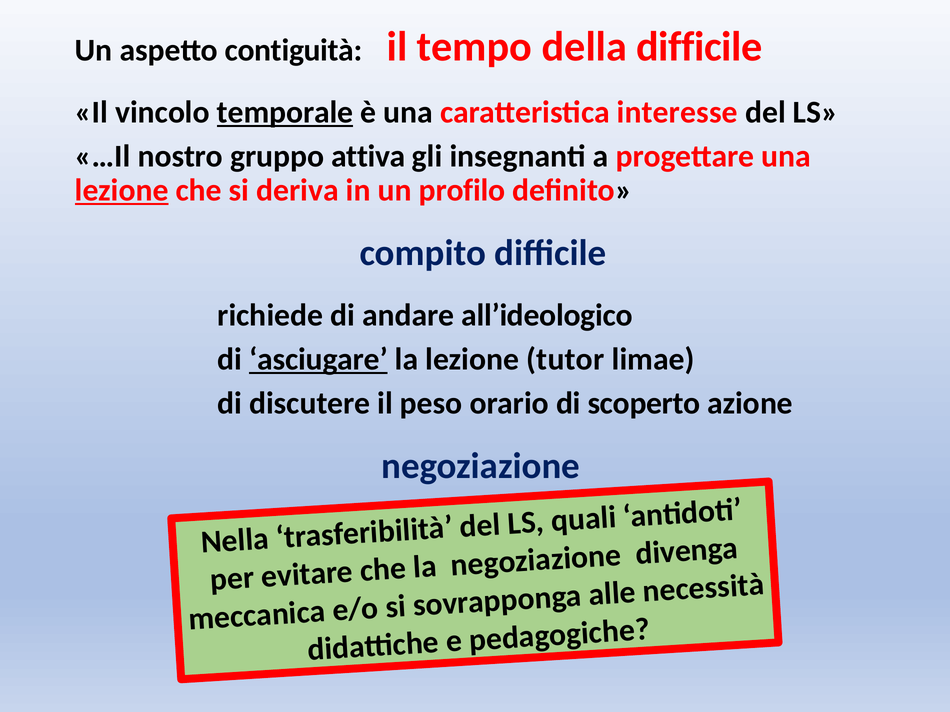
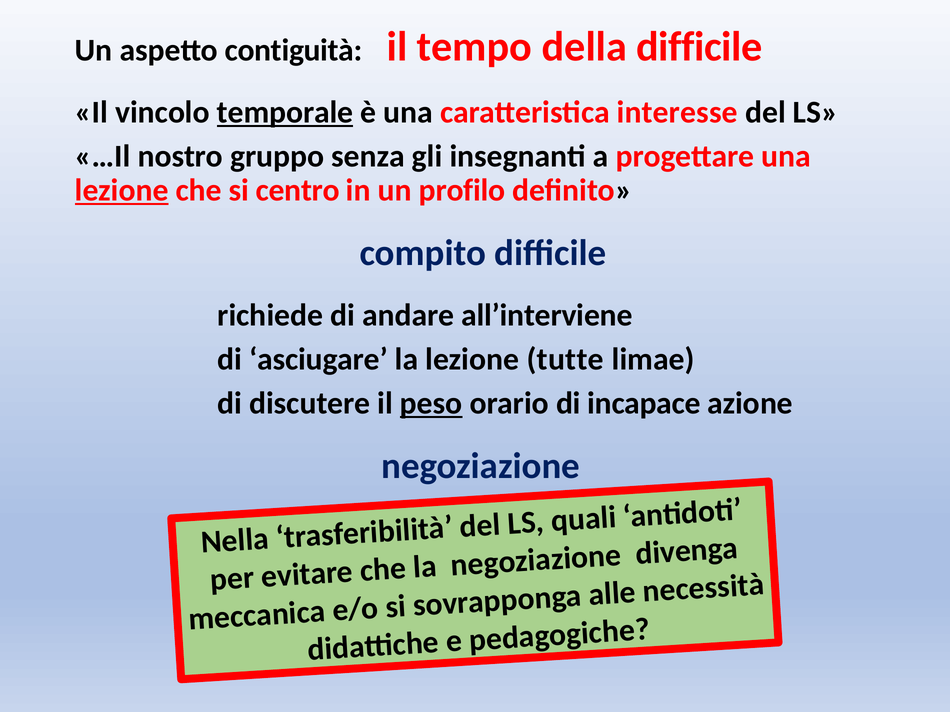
attiva: attiva -> senza (368, 156)
deriva: deriva -> centro (298, 191)
all’ideologico: all’ideologico -> all’interviene (547, 316)
asciugare underline: present -> none (318, 360)
tutor: tutor -> tutte (565, 360)
peso underline: none -> present (431, 404)
scoperto: scoperto -> incapace (644, 404)
